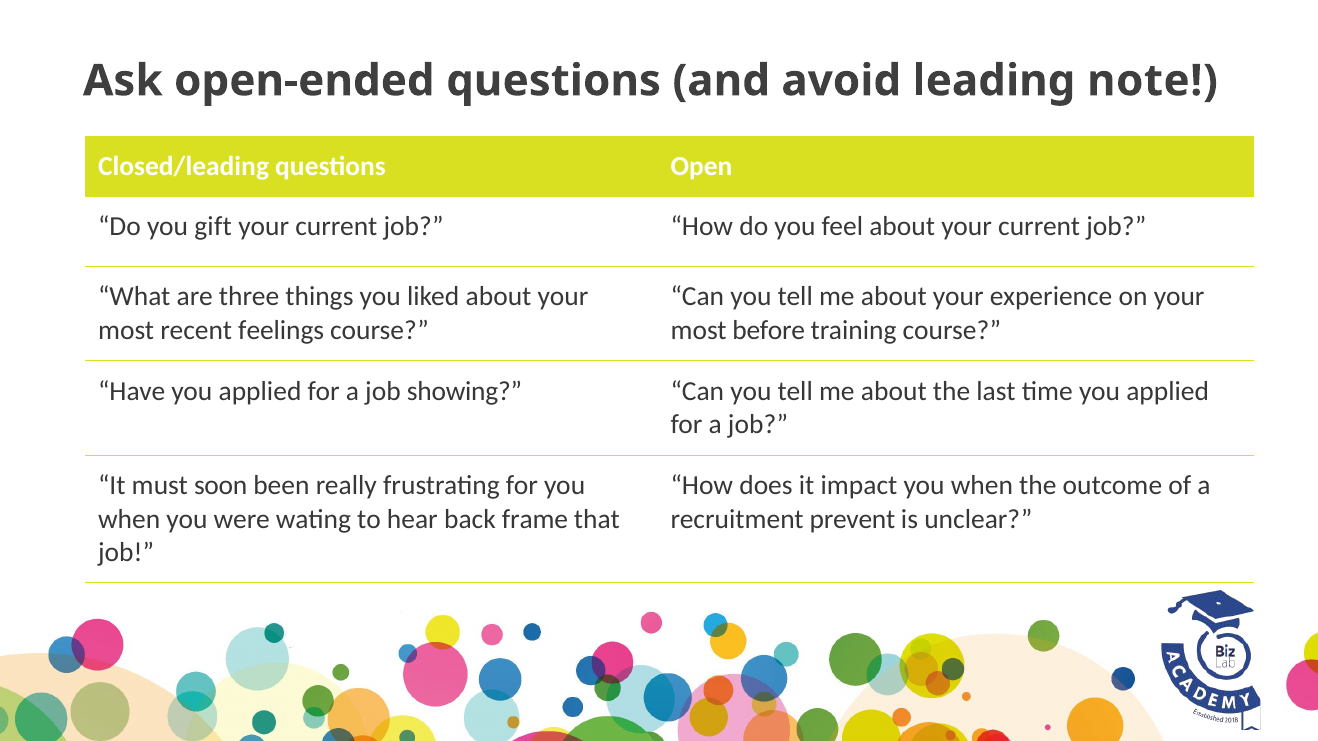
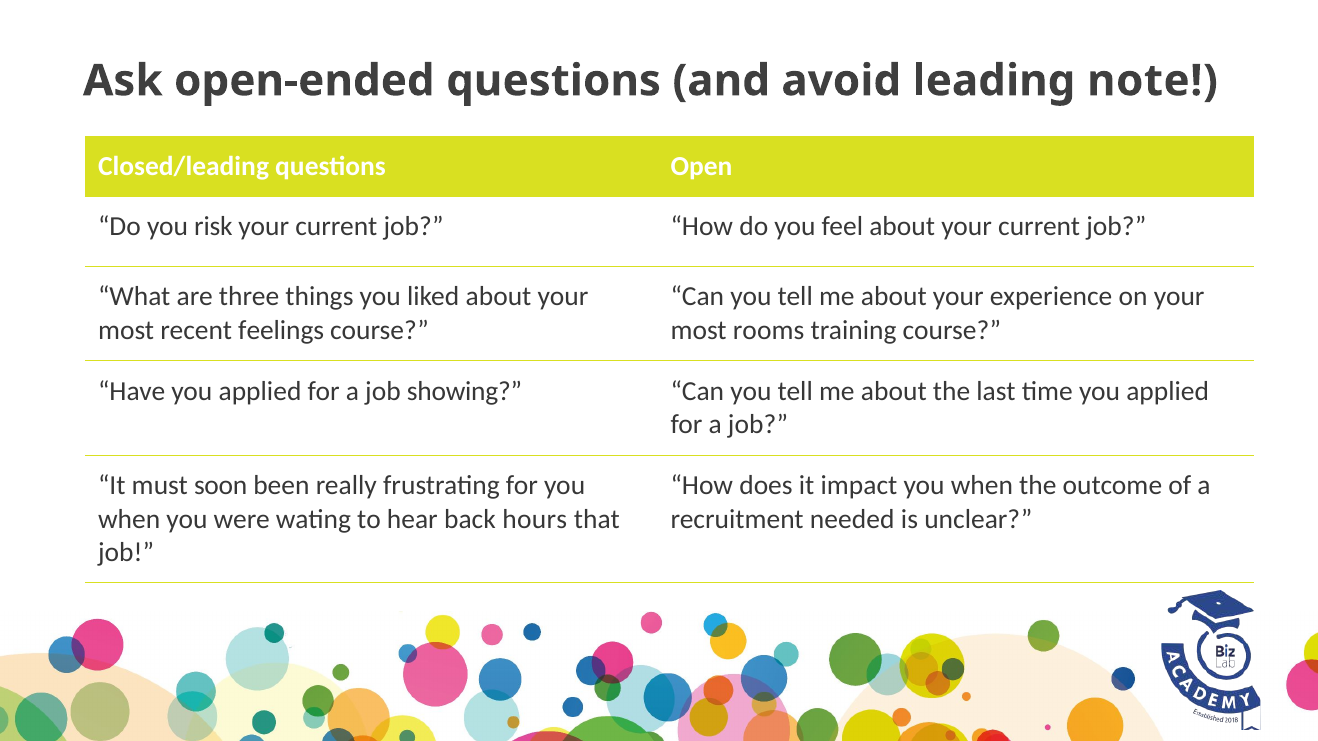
gift: gift -> risk (213, 227)
before: before -> rooms (769, 331)
frame: frame -> hours (535, 519)
prevent: prevent -> needed (852, 519)
